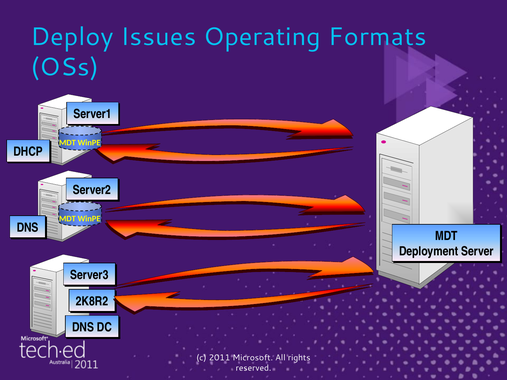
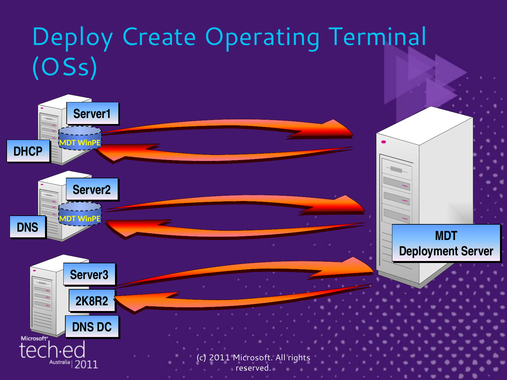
Issues: Issues -> Create (159, 37)
Formats: Formats -> Terminal (378, 37)
